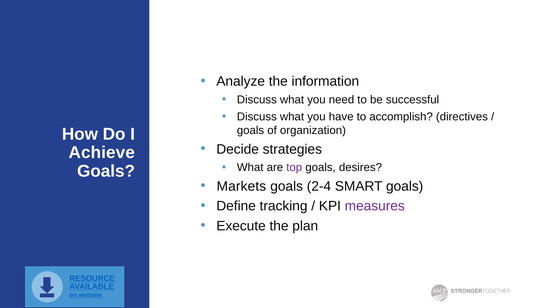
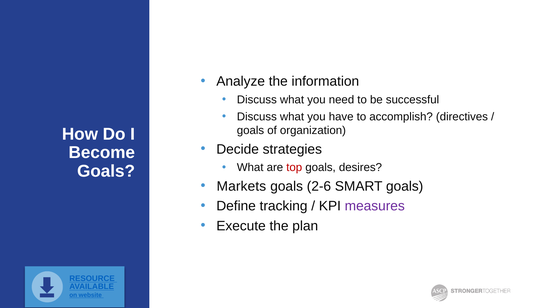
Achieve: Achieve -> Become (102, 152)
top colour: purple -> red (294, 167)
2-4: 2-4 -> 2-6 (319, 186)
